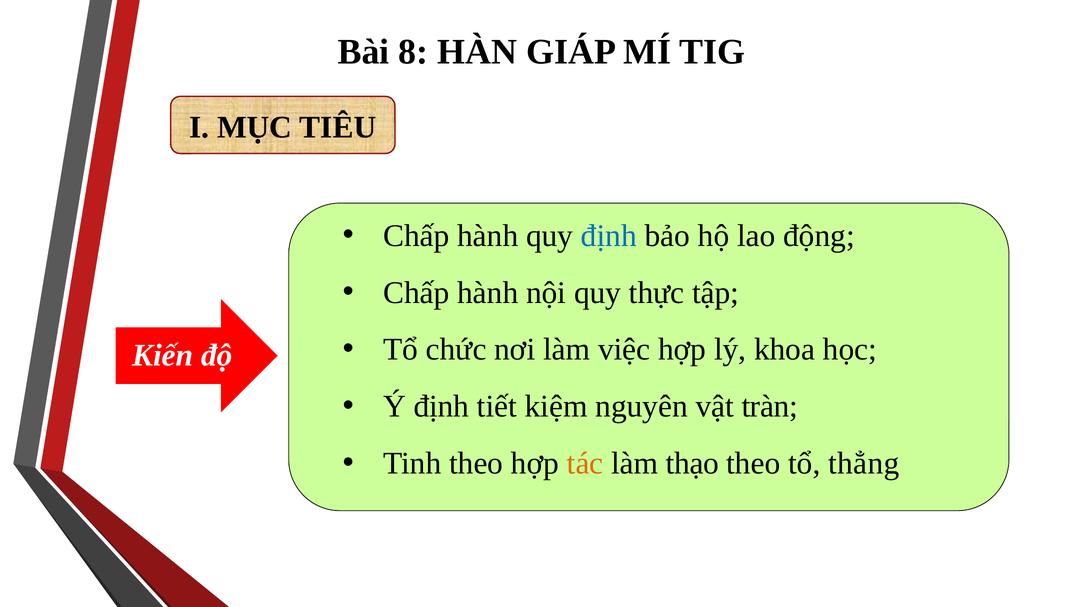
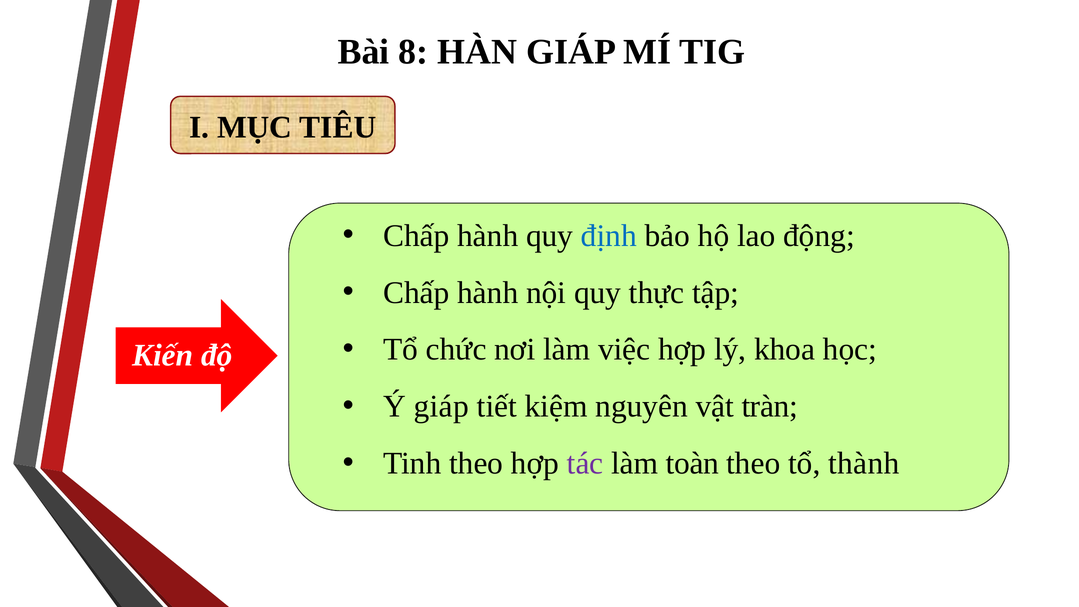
Ý định: định -> giáp (441, 406)
tác colour: orange -> purple (585, 463)
thạo: thạo -> toàn (692, 463)
thẳng: thẳng -> thành (864, 463)
